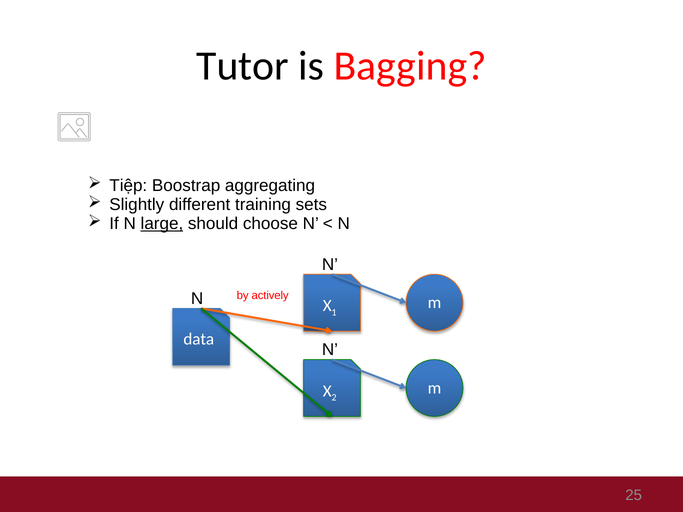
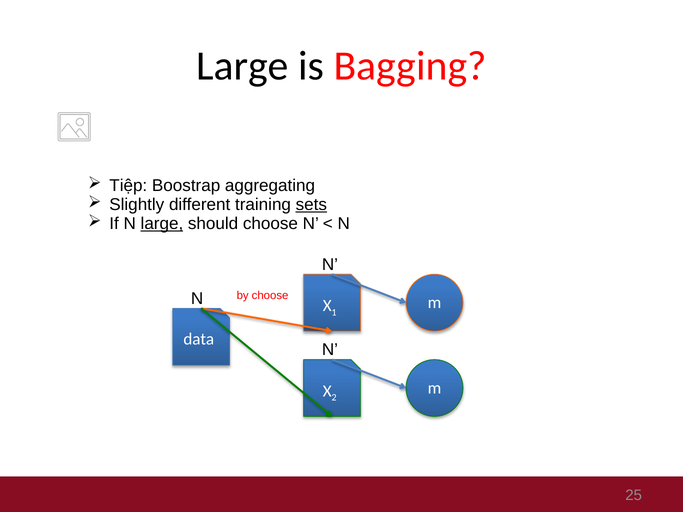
Tutor: Tutor -> Large (242, 66)
sets underline: none -> present (311, 205)
by actively: actively -> choose (270, 295)
